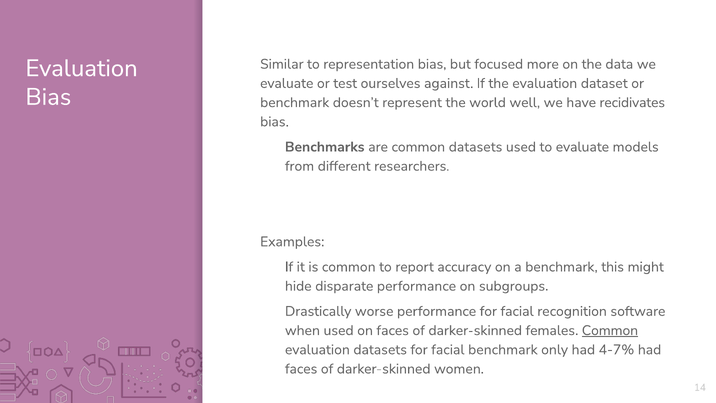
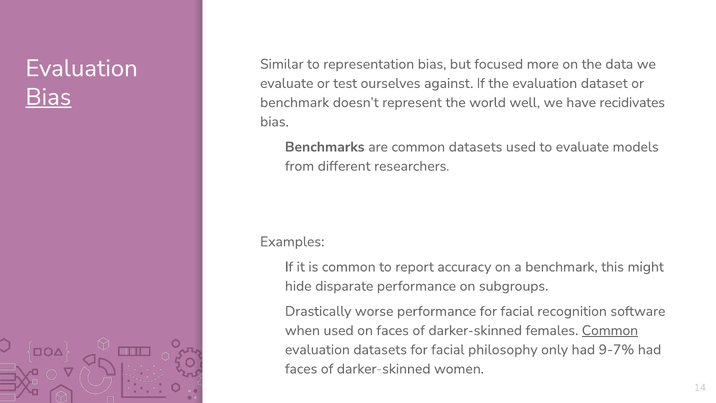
Bias underline: none -> present (48, 97)
facial benchmark: benchmark -> philosophy (503, 349)
4-7%: 4-7% -> 9-7% (616, 349)
